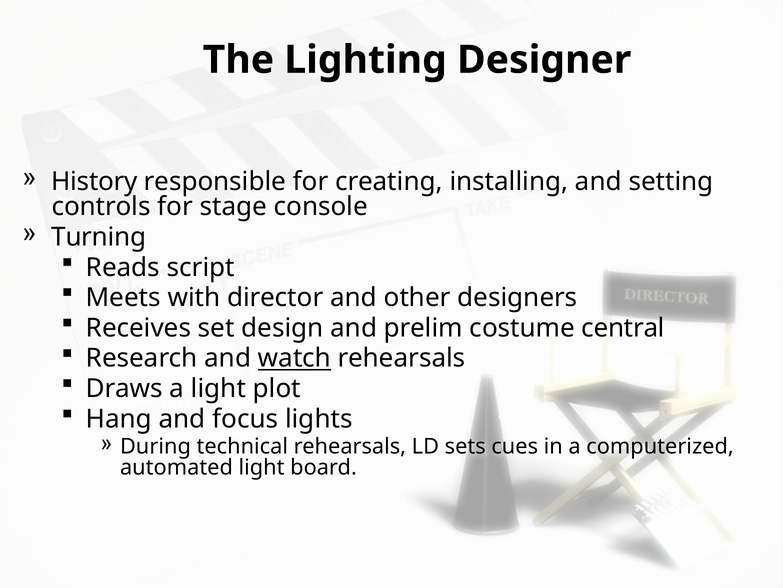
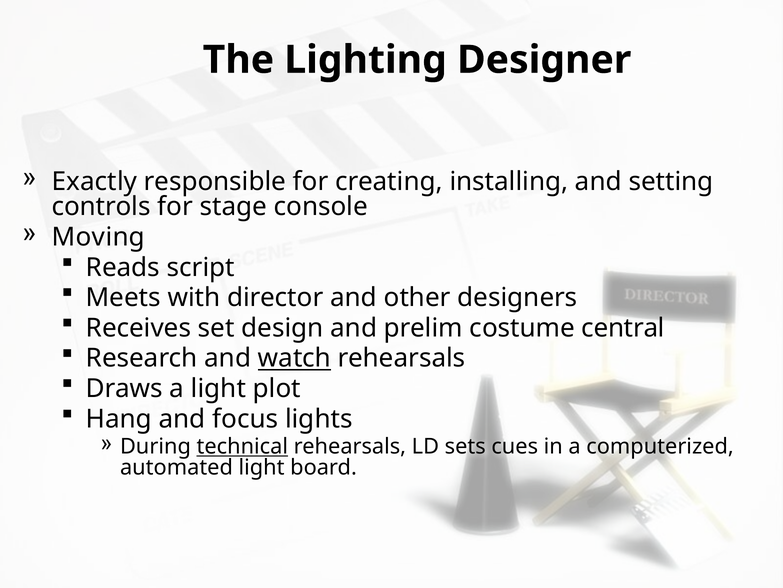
History: History -> Exactly (94, 181)
Turning: Turning -> Moving (98, 237)
technical underline: none -> present (242, 446)
